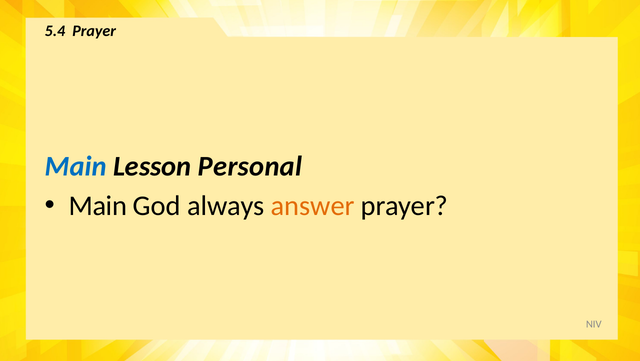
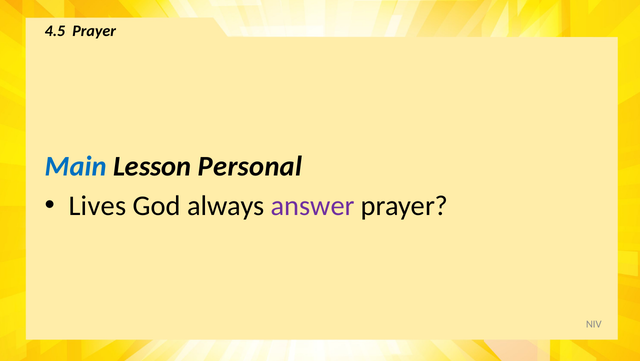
5.4: 5.4 -> 4.5 (55, 31)
Main: Main -> Lives (98, 206)
answer colour: orange -> purple (313, 206)
